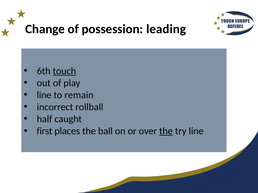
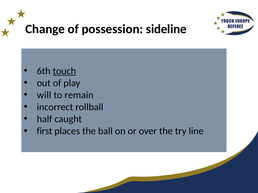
leading: leading -> sideline (166, 29)
line: line -> will (44, 95)
the underline: present -> none (166, 131)
